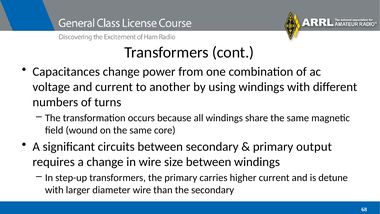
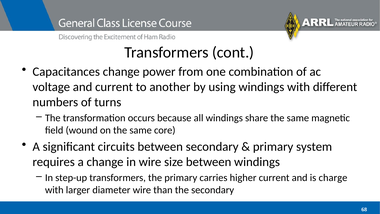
output: output -> system (314, 147)
detune: detune -> charge (333, 177)
